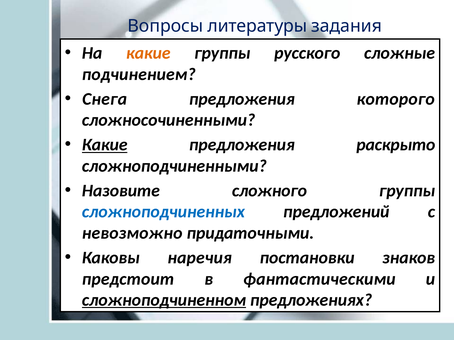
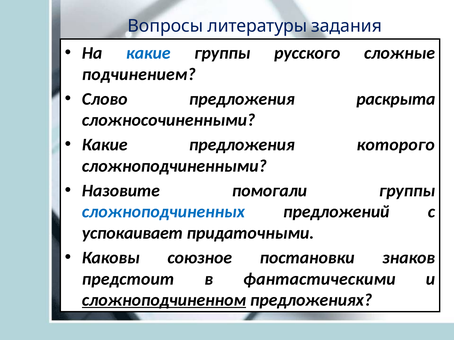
какие colour: orange -> blue (148, 53)
Снега: Снега -> Слово (105, 99)
которого: которого -> раскрыта (396, 99)
Какие underline: present -> none (105, 145)
раскрыто: раскрыто -> которого (396, 145)
сложного: сложного -> помогали (269, 191)
невозможно: невозможно -> успокаивает (132, 233)
наречия: наречия -> союзное (200, 258)
